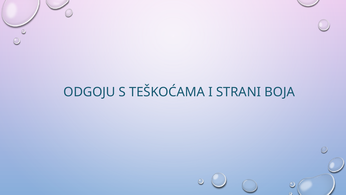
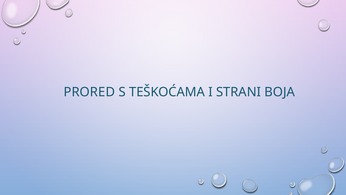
ODGOJU: ODGOJU -> PRORED (89, 92)
